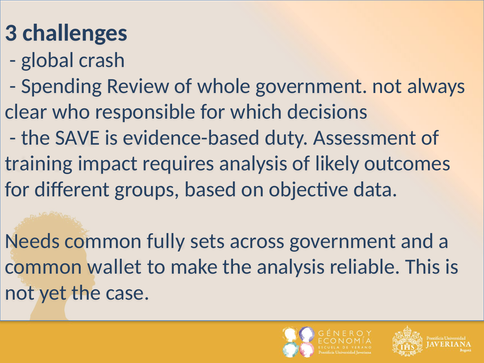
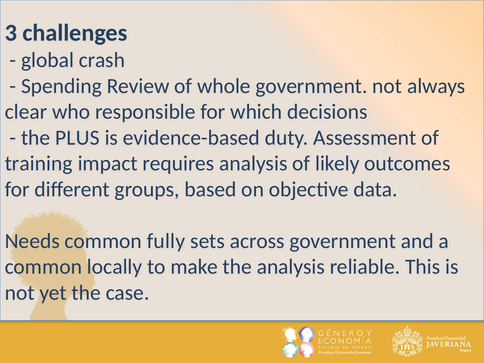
SAVE: SAVE -> PLUS (77, 138)
wallet: wallet -> locally (115, 267)
